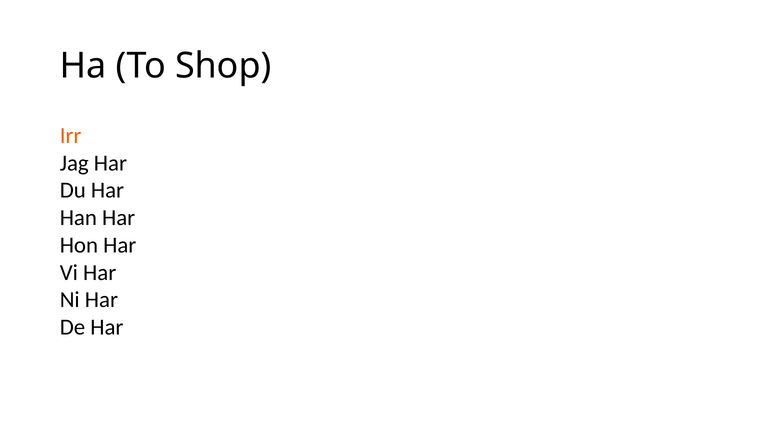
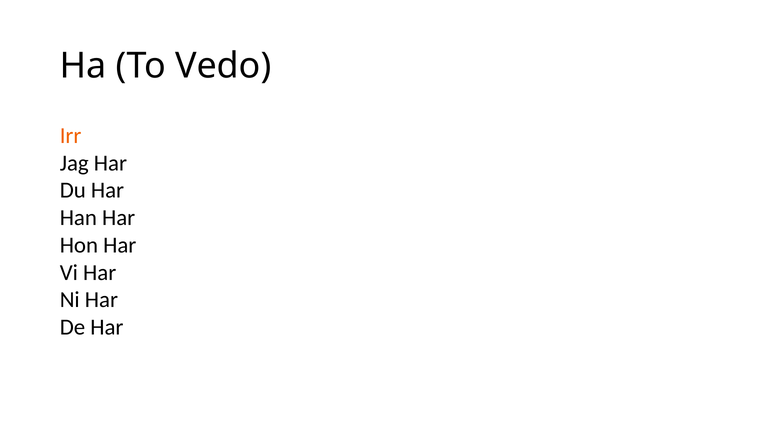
Shop: Shop -> Vedo (223, 66)
